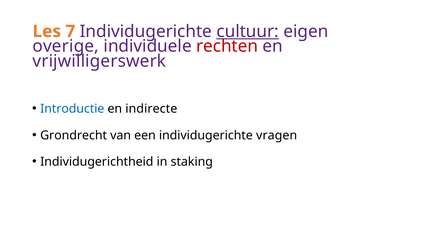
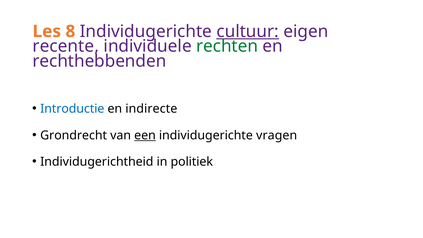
7: 7 -> 8 (70, 31)
overige: overige -> recente (66, 46)
rechten colour: red -> green (227, 46)
vrijwilligerswerk: vrijwilligerswerk -> rechthebbenden (99, 61)
een underline: none -> present (145, 135)
staking: staking -> politiek (192, 162)
